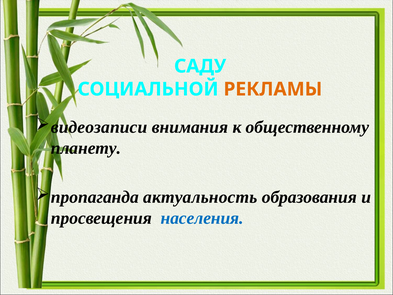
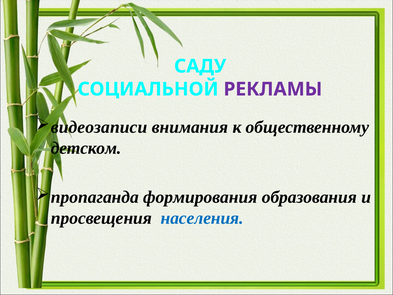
РЕКЛАМЫ colour: orange -> purple (273, 89)
планету: планету -> детском (86, 148)
актуальность: актуальность -> формирования (200, 197)
